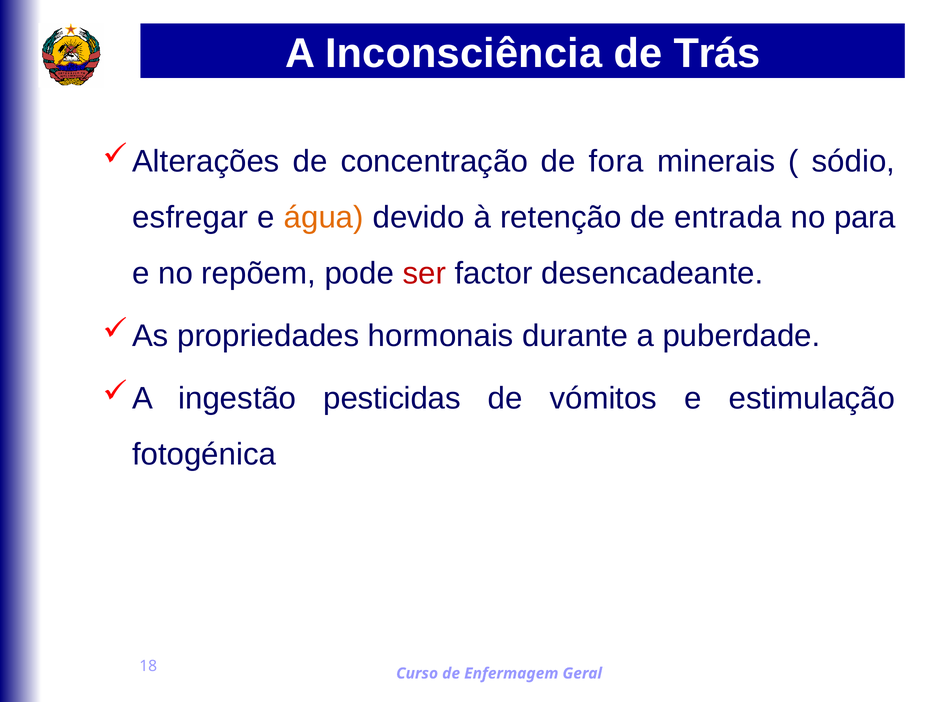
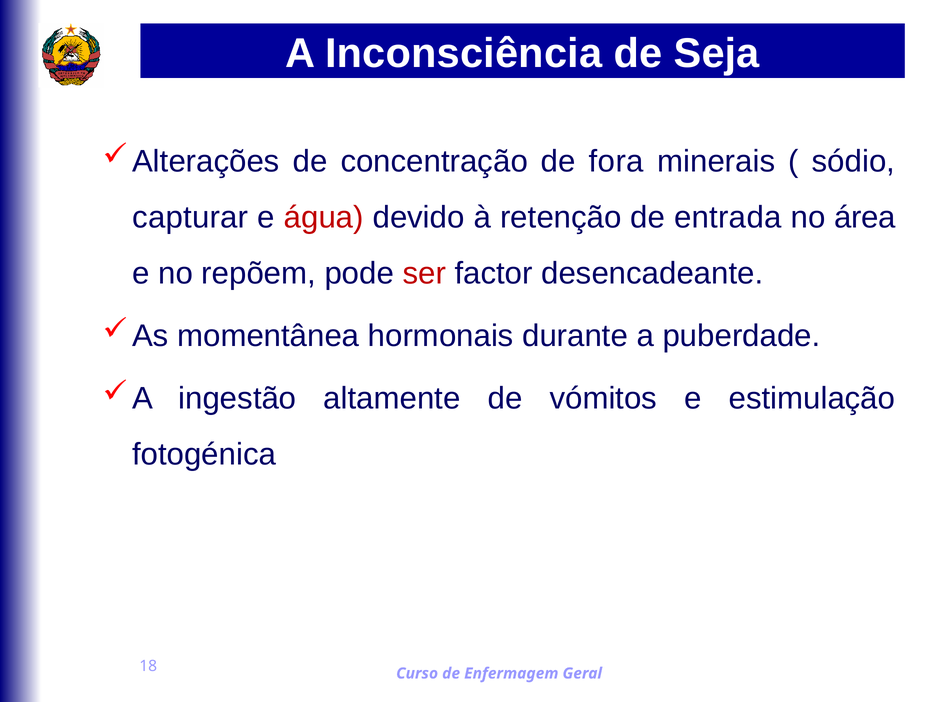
Trás: Trás -> Seja (717, 54)
esfregar: esfregar -> capturar (190, 217)
água colour: orange -> red (324, 217)
para: para -> área (865, 217)
propriedades: propriedades -> momentânea (268, 336)
pesticidas: pesticidas -> altamente (392, 398)
